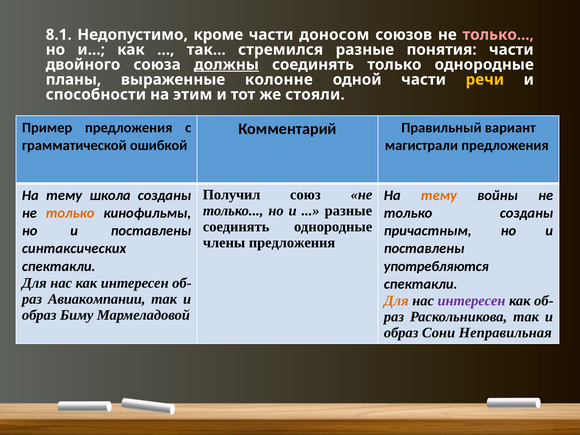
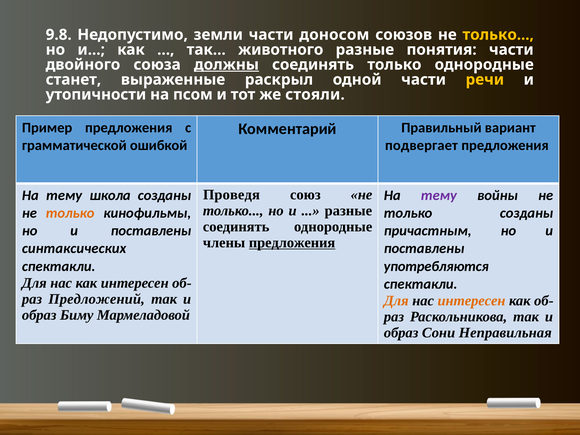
8.1: 8.1 -> 9.8 (59, 35)
кроме: кроме -> земли (218, 35)
только colour: pink -> yellow (498, 35)
стремился: стремился -> животного (281, 50)
планы: планы -> станет (73, 80)
колонне: колонне -> раскрыл (279, 80)
способности: способности -> утопичности (96, 95)
этим: этим -> псом (193, 95)
магистрали: магистрали -> подвергает (421, 145)
Получил: Получил -> Проведя (231, 195)
тему colour: orange -> purple (439, 195)
предложения underline: none -> present (292, 243)
Авиакомпании: Авиакомпании -> Предложений (97, 299)
интересен colour: purple -> orange (472, 301)
